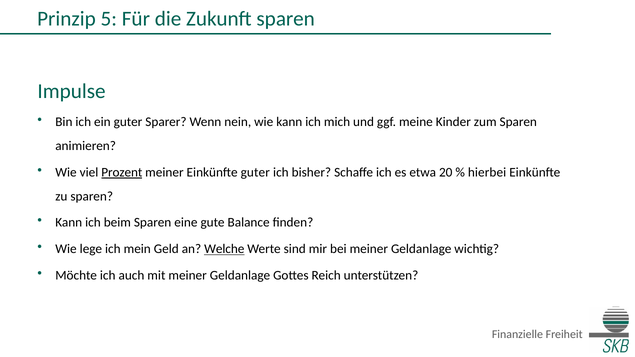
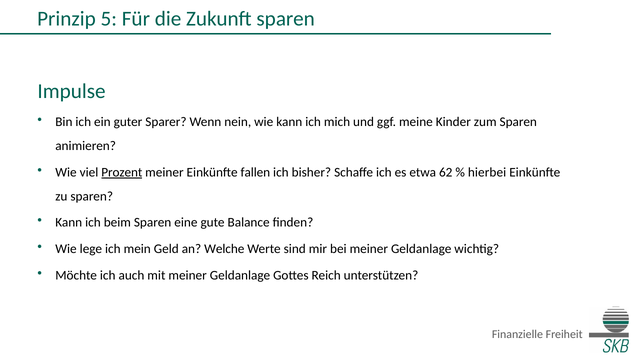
Einkünfte guter: guter -> fallen (255, 172)
20: 20 -> 62 (446, 172)
Welche underline: present -> none (224, 249)
